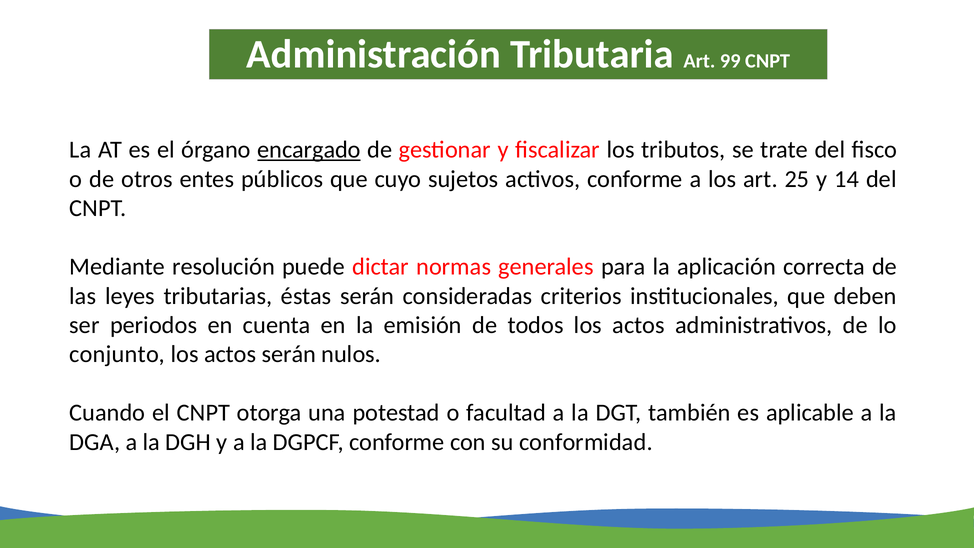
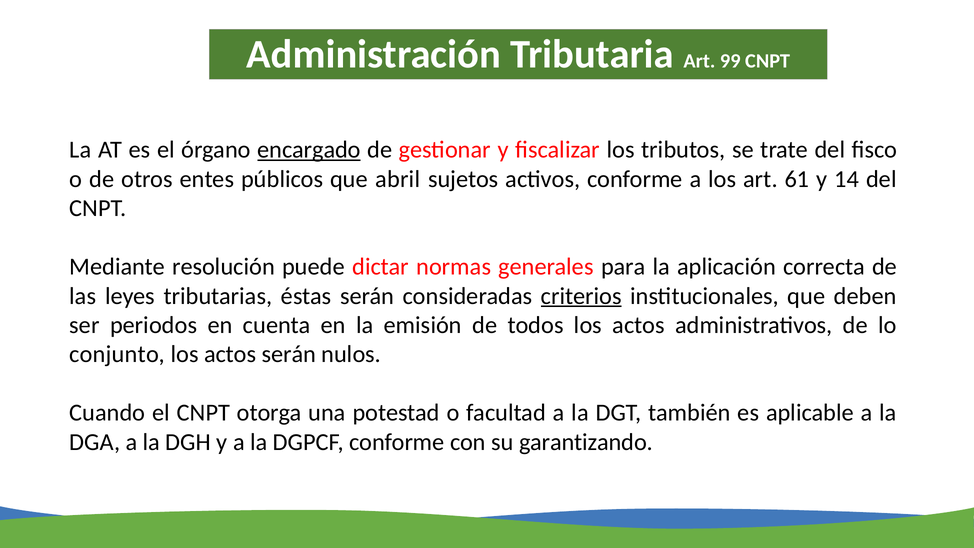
cuyo: cuyo -> abril (398, 179)
25: 25 -> 61 (797, 179)
criterios underline: none -> present (581, 296)
conformidad: conformidad -> garantizando (586, 442)
